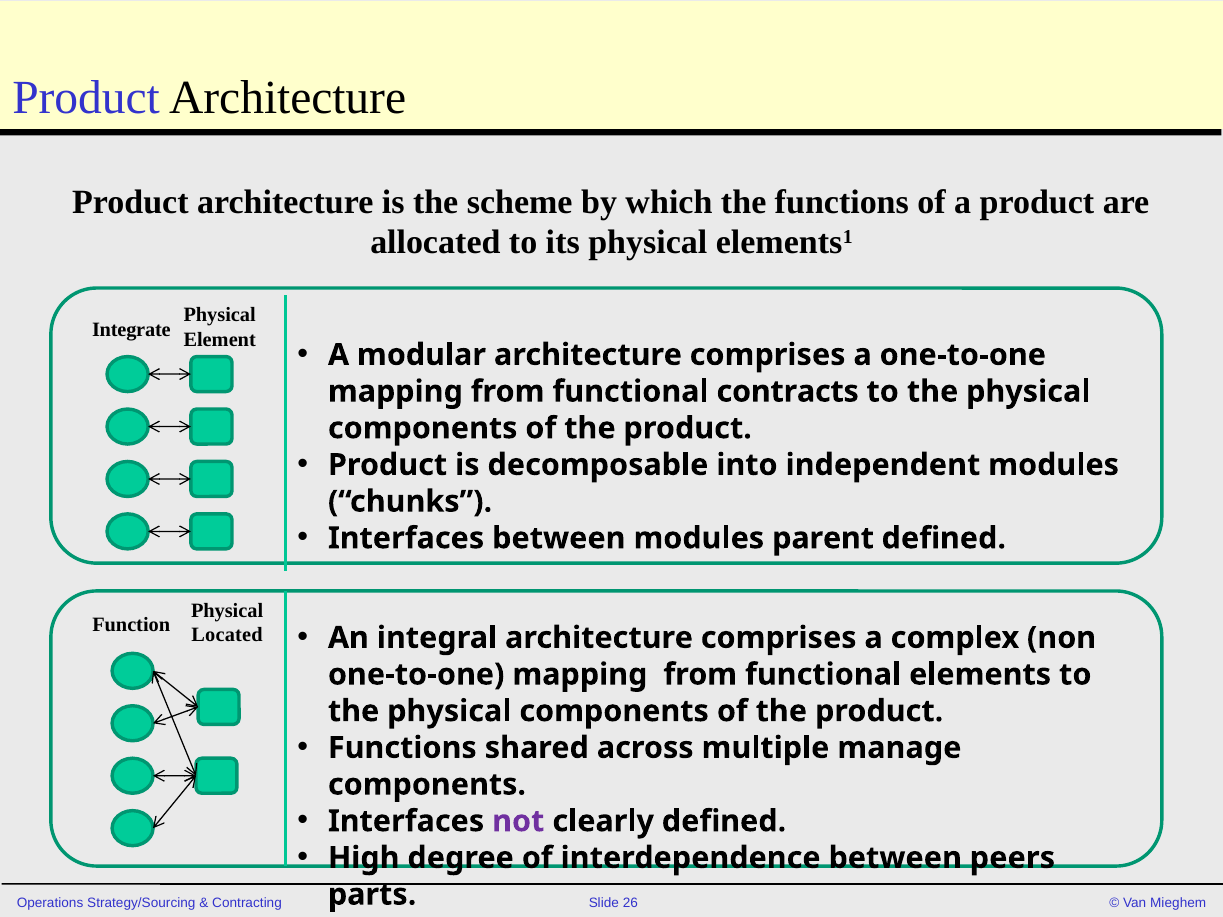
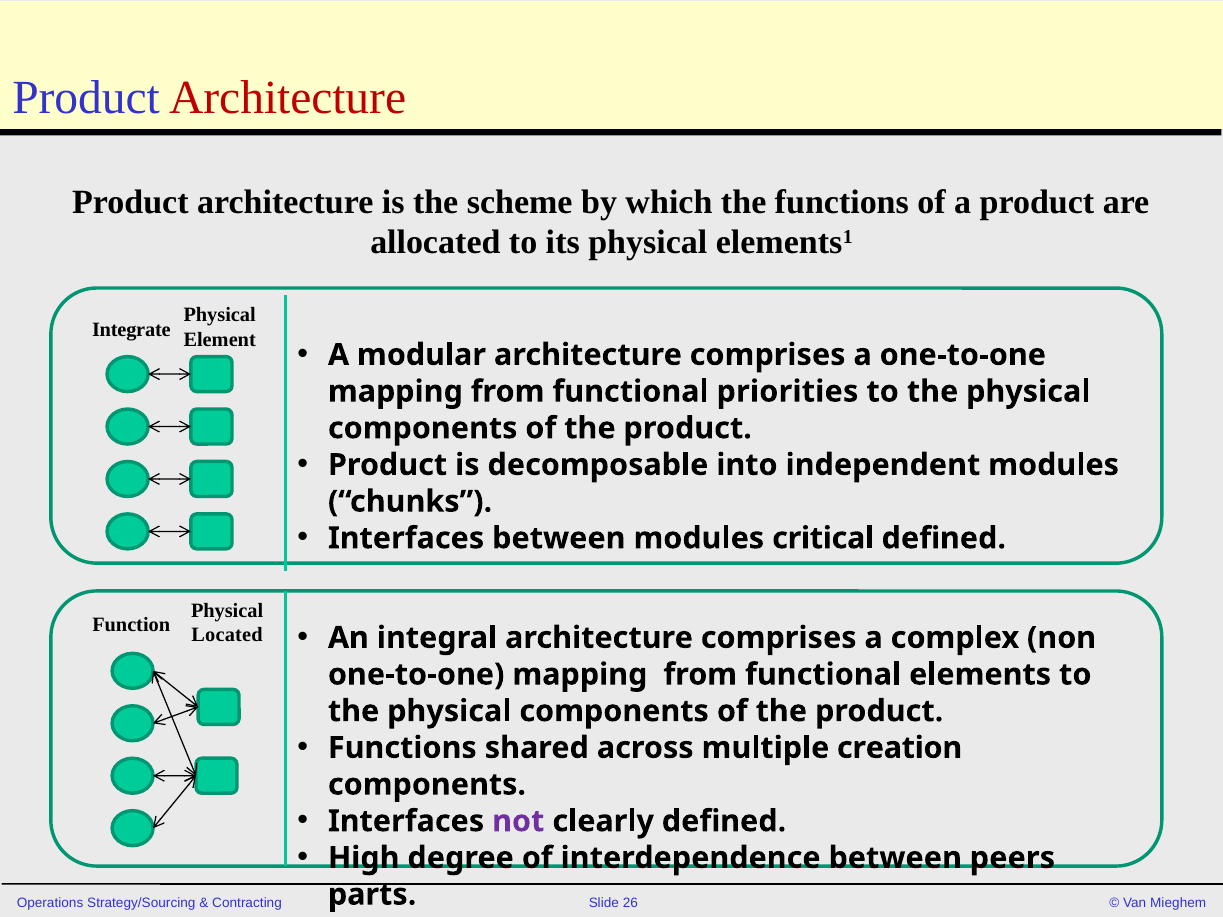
Architecture colour: black -> red (288, 97)
contracts: contracts -> priorities (787, 392)
parent: parent -> critical (823, 538)
manage: manage -> creation (900, 748)
